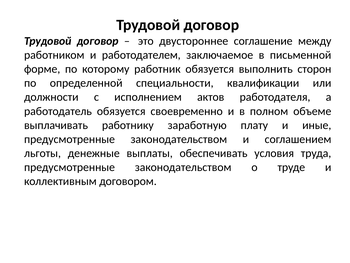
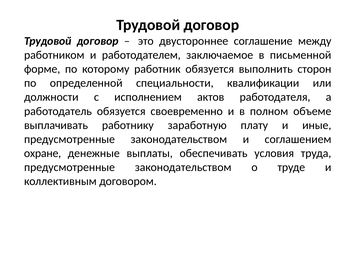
льготы: льготы -> охране (43, 153)
